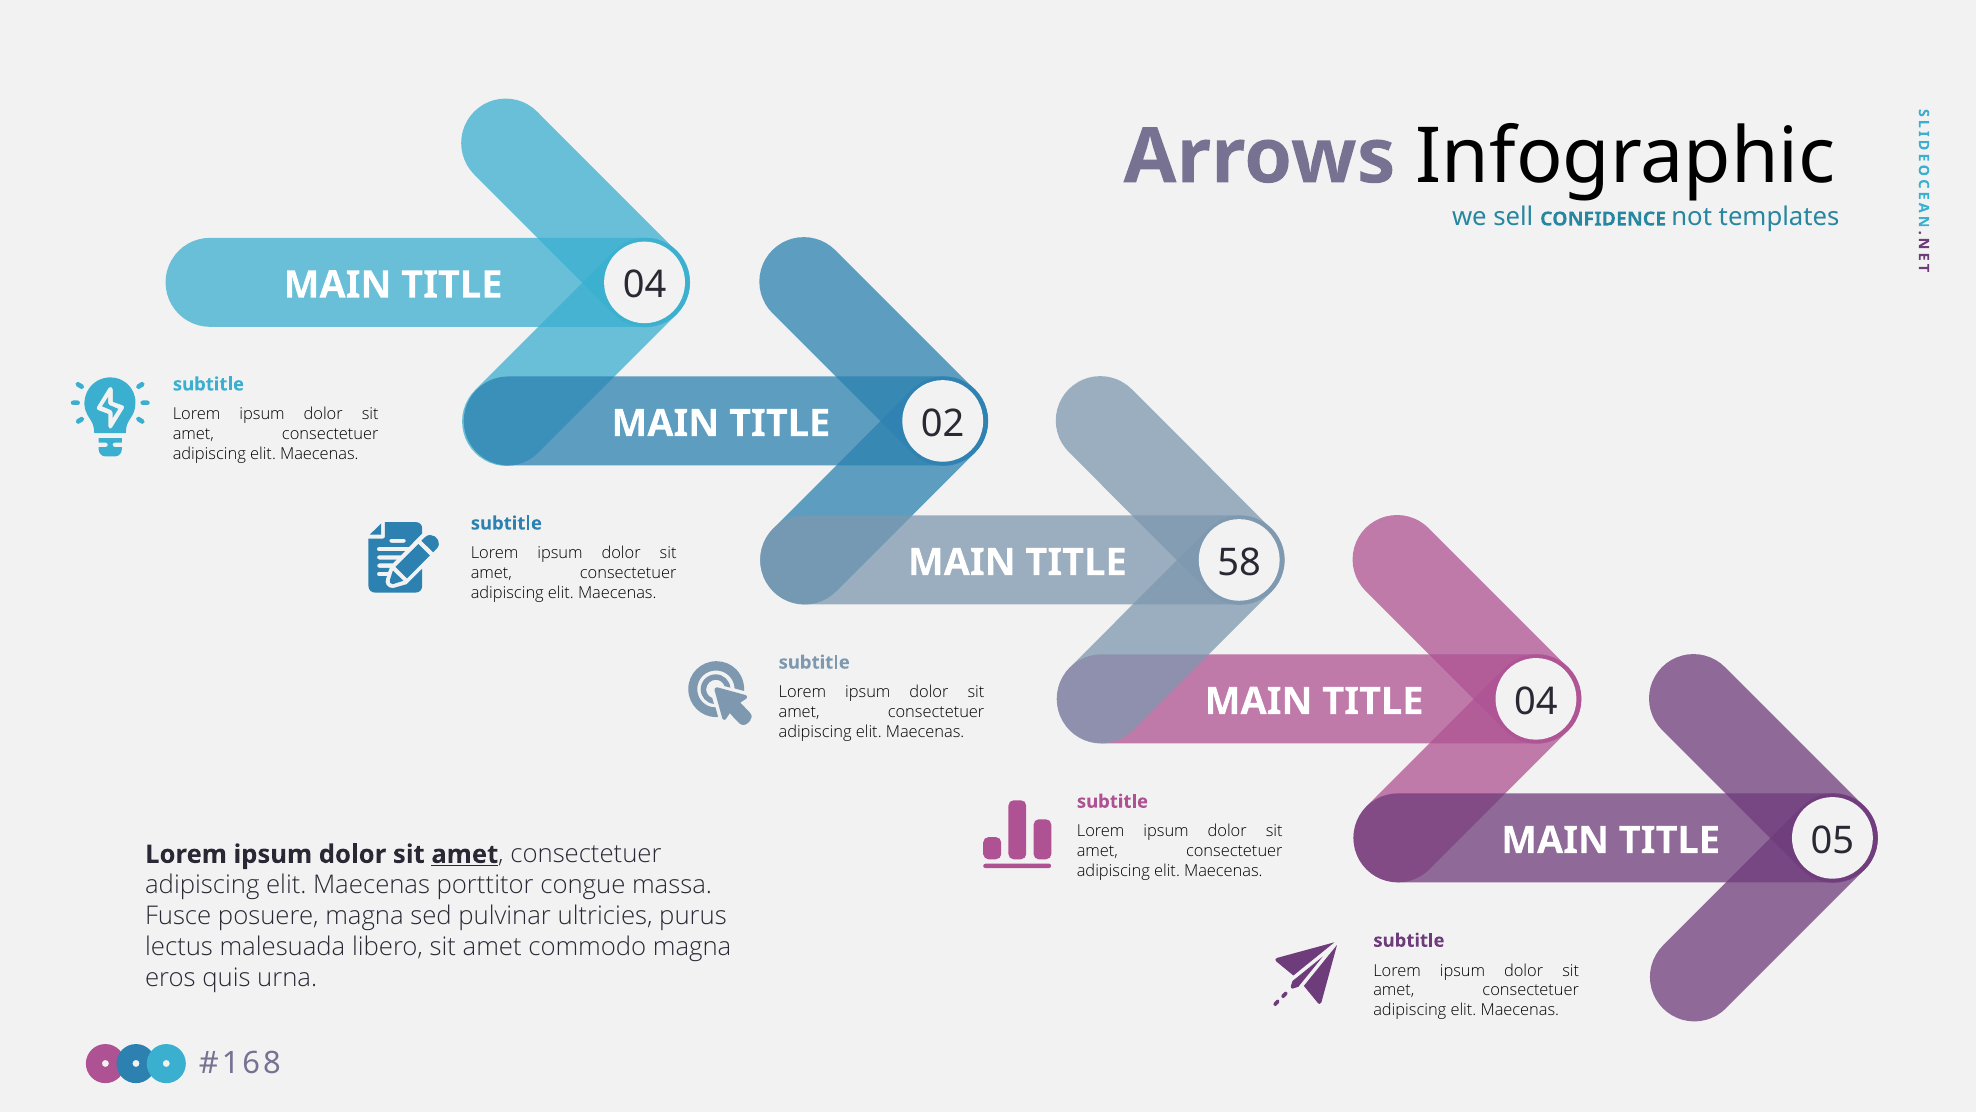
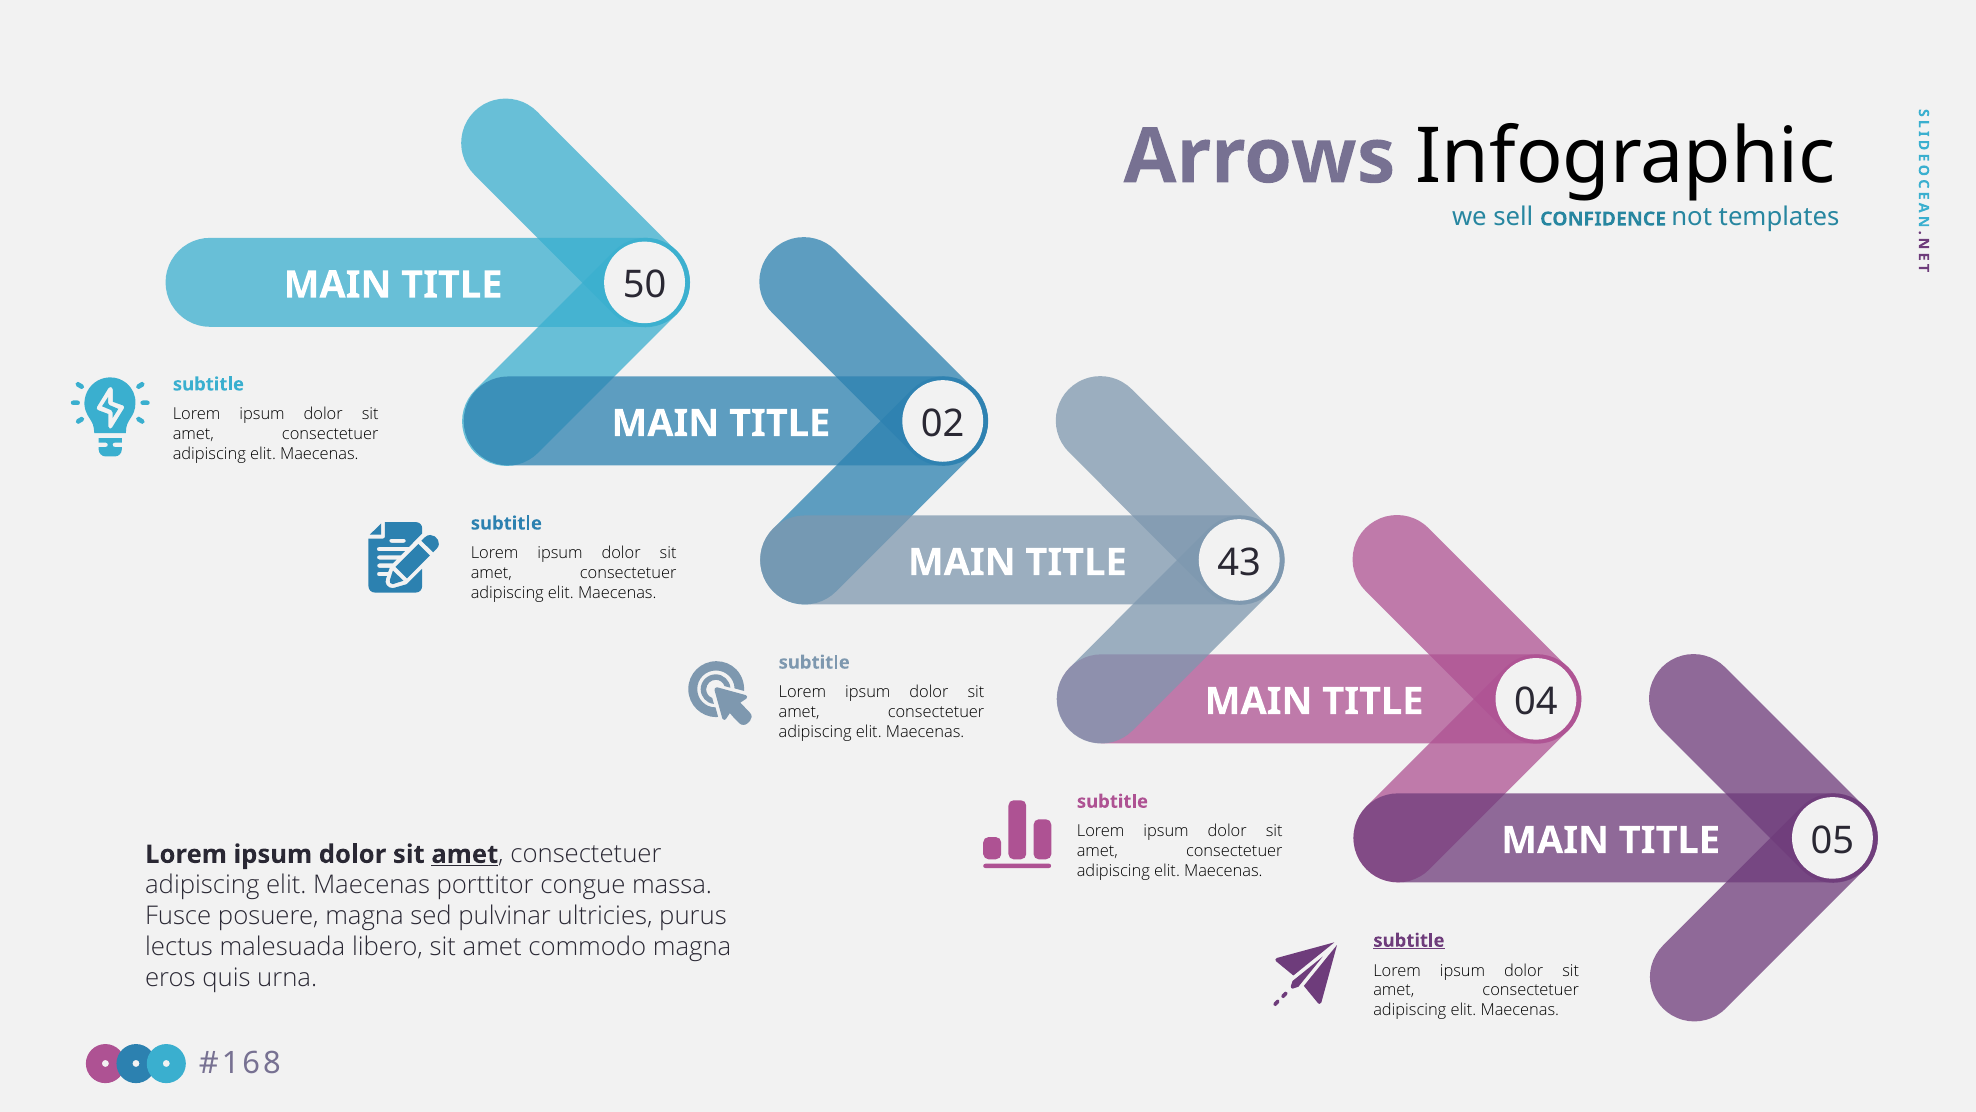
04: 04 -> 50 (645, 285)
58: 58 -> 43 (1239, 562)
subtitle underline: none -> present (1409, 940)
